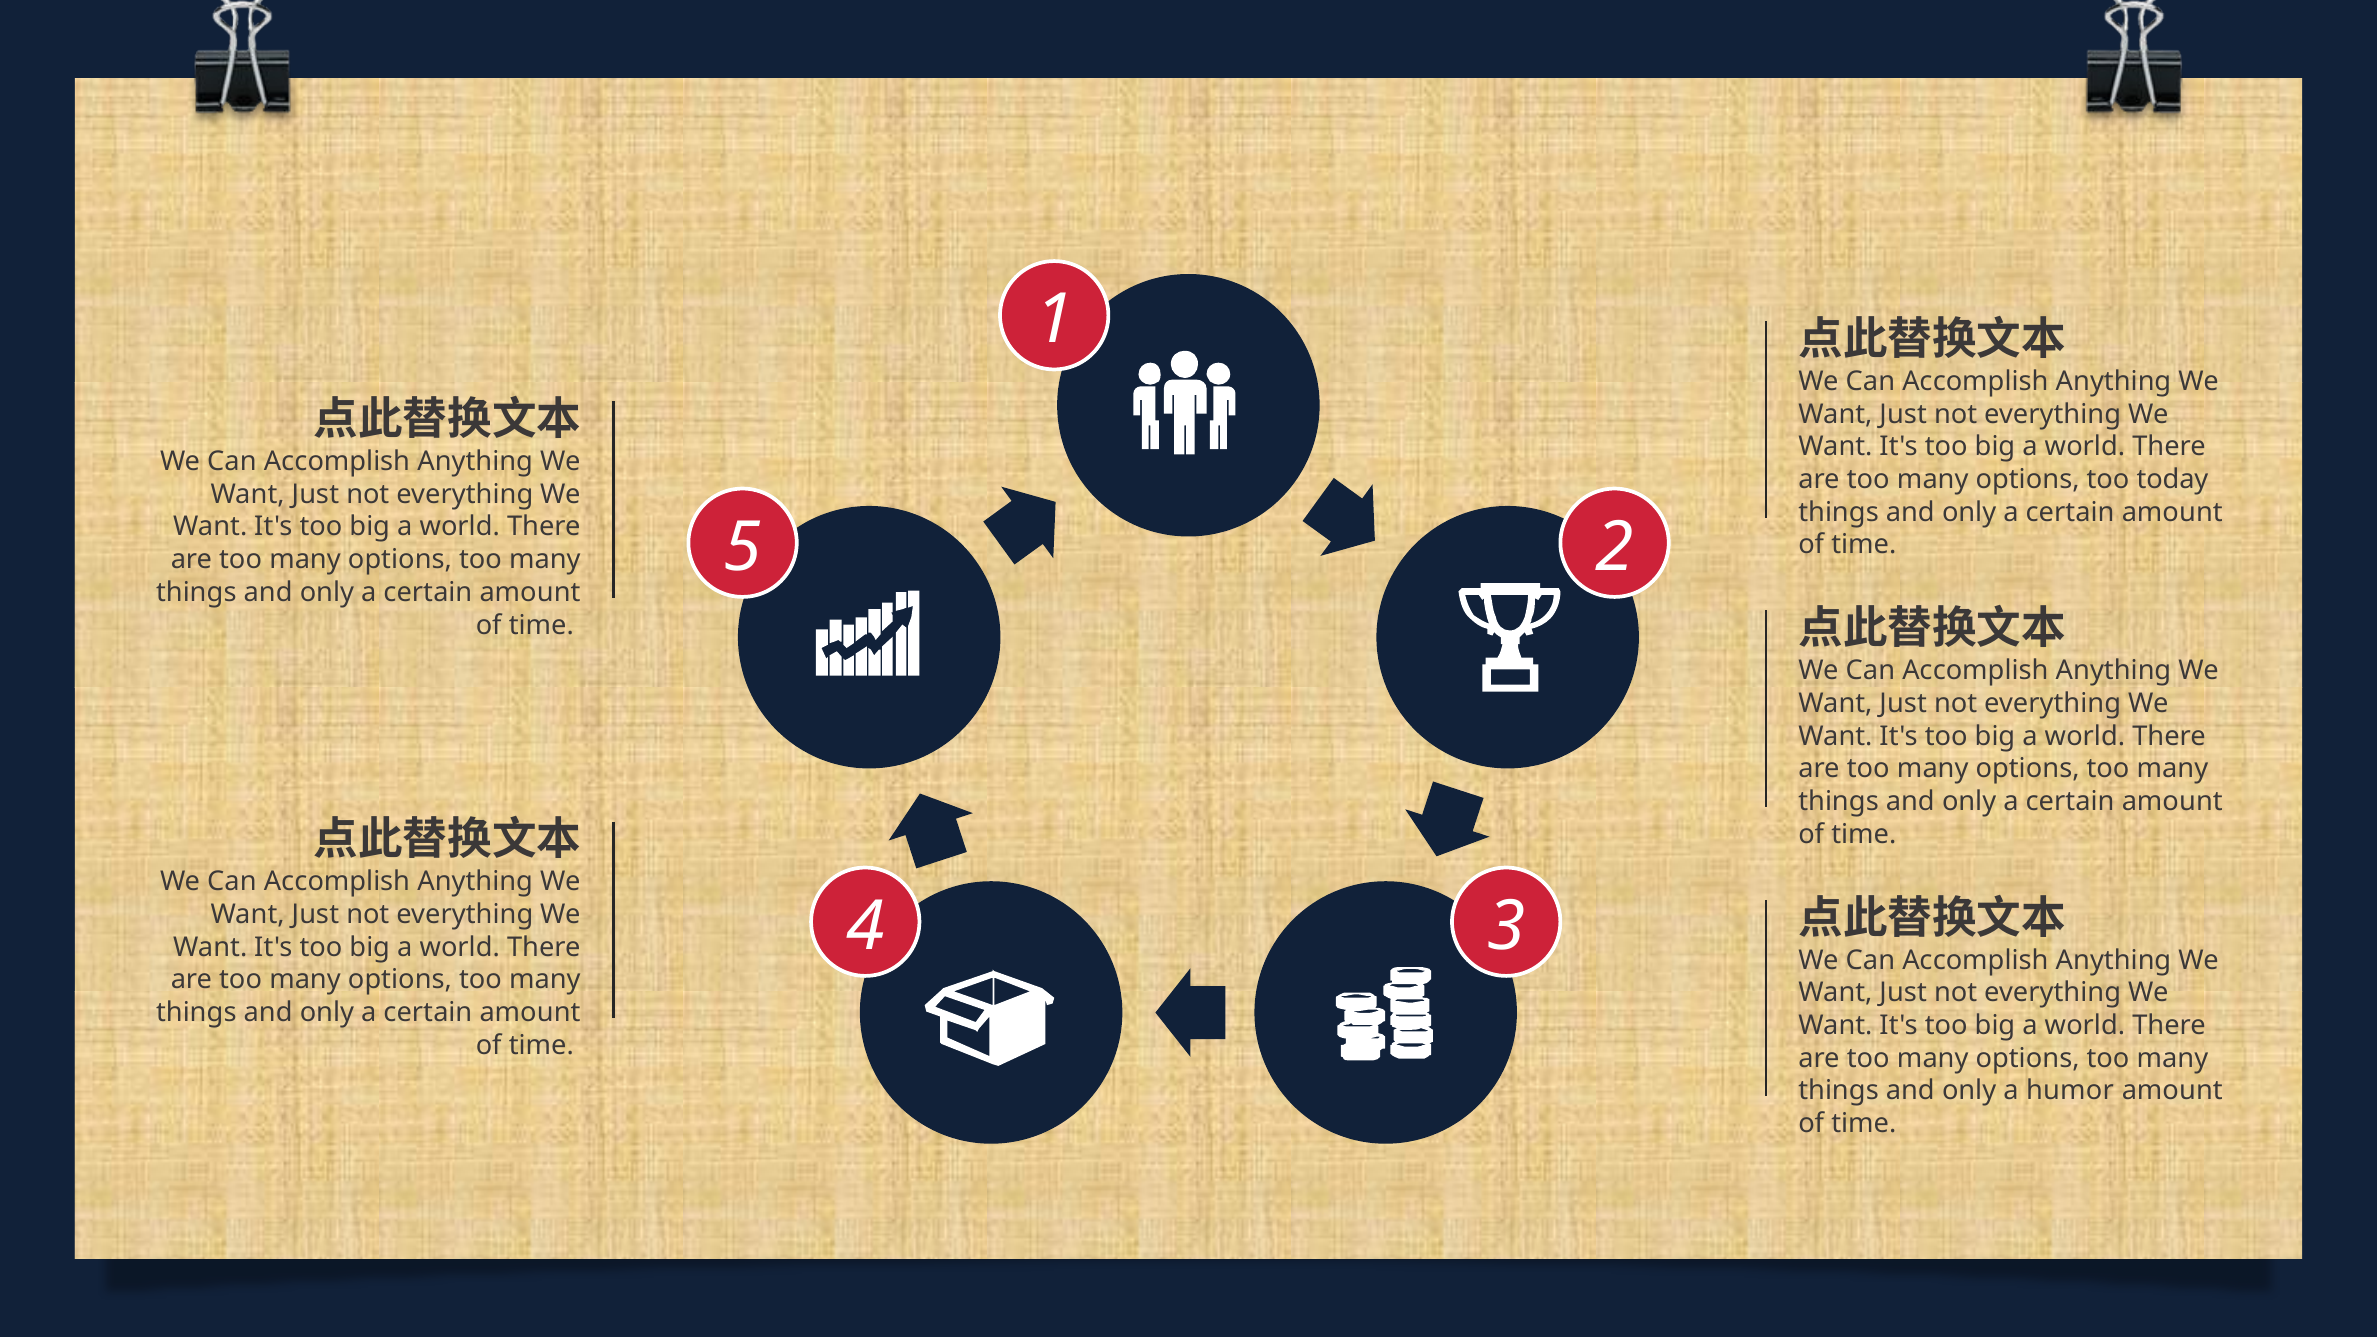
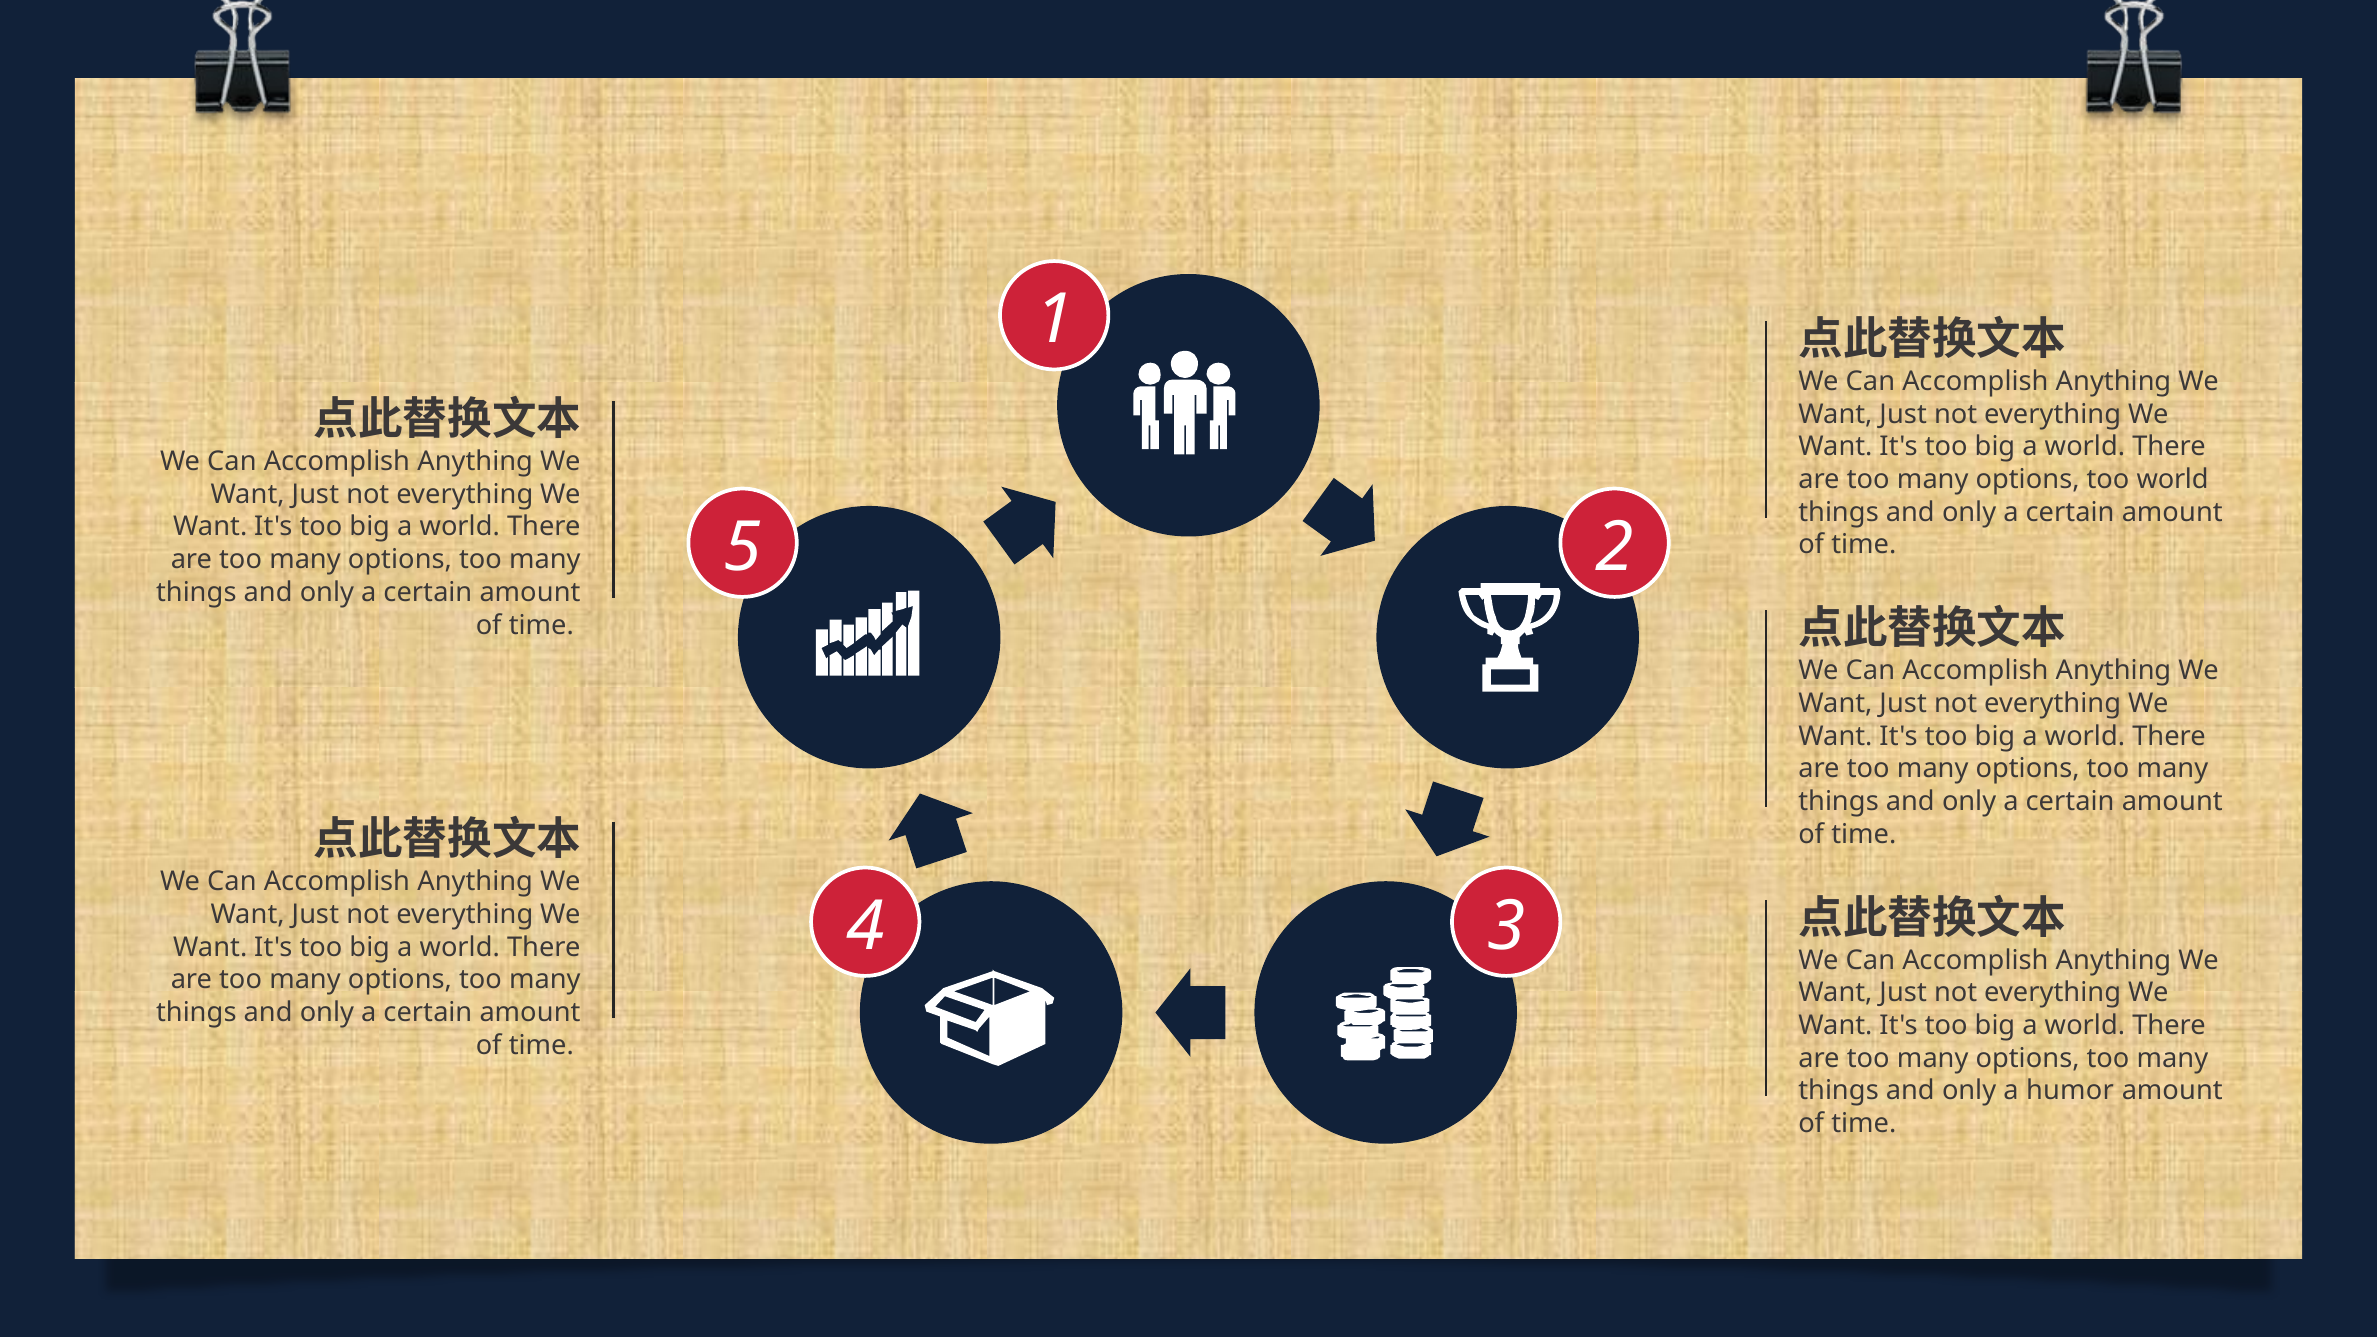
too today: today -> world (2173, 480)
